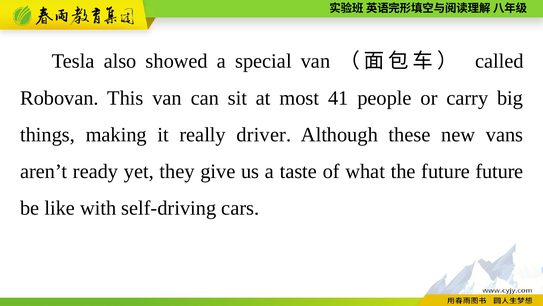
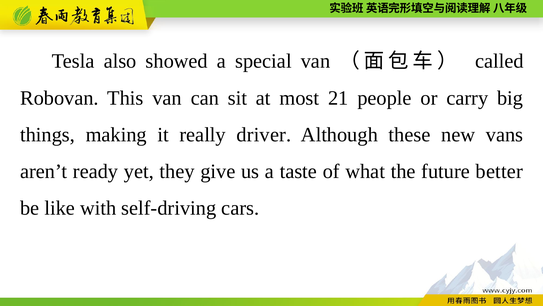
41: 41 -> 21 (338, 98)
future future: future -> better (499, 171)
